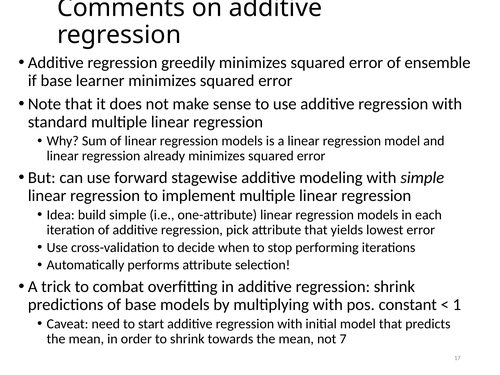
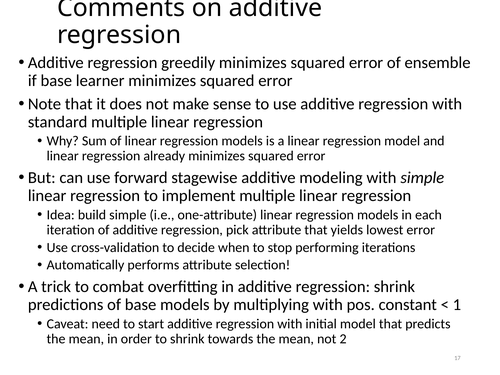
7: 7 -> 2 (343, 339)
